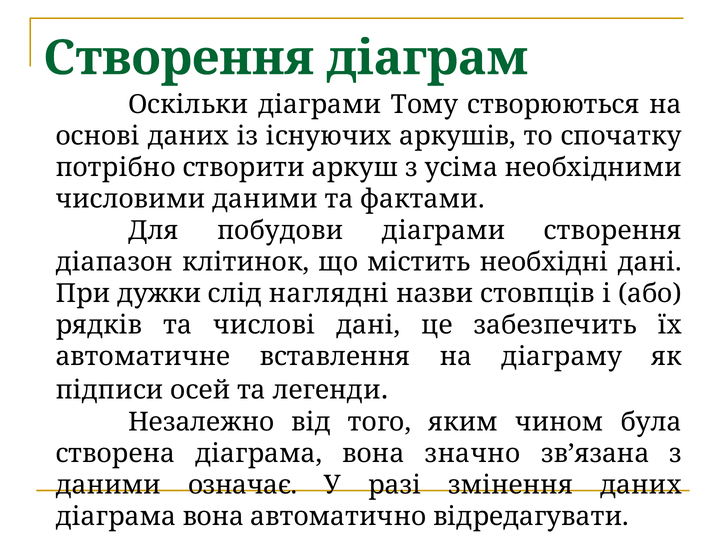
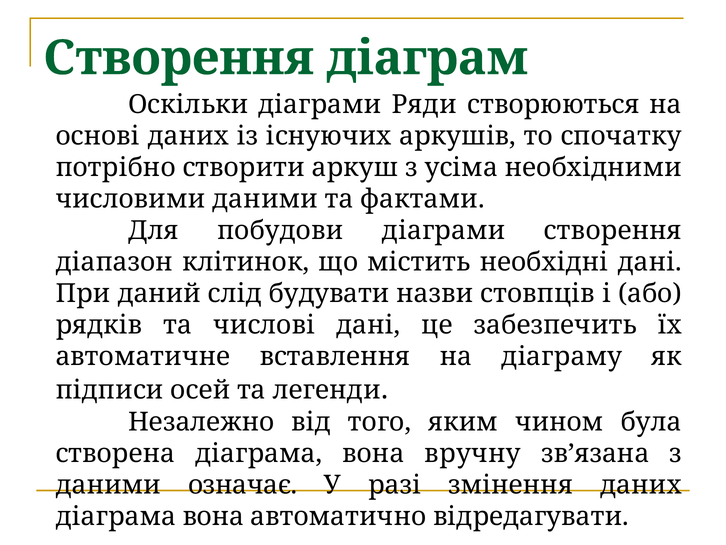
Тому: Тому -> Ряди (424, 105)
дужки: дужки -> даний (159, 293)
наглядні: наглядні -> будувати (329, 293)
значно: значно -> вручну (473, 453)
